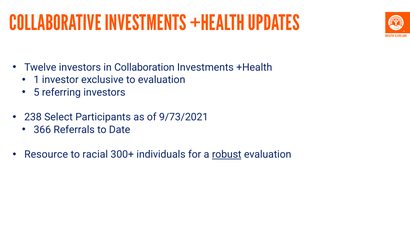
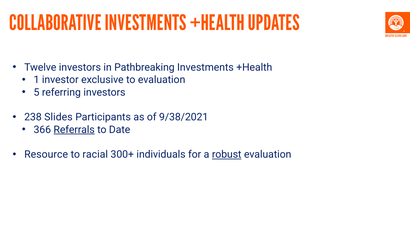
Collaboration: Collaboration -> Pathbreaking (144, 67)
Select: Select -> Slides (58, 117)
9/73/2021: 9/73/2021 -> 9/38/2021 (184, 117)
Referrals underline: none -> present (74, 129)
